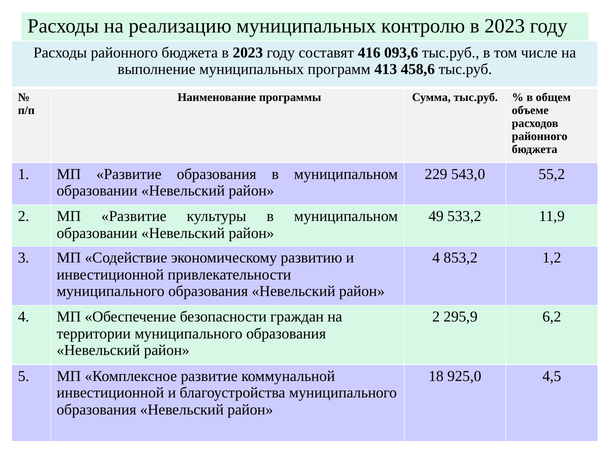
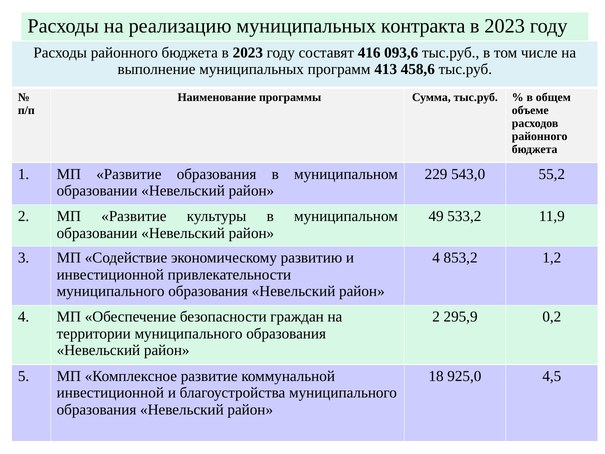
контролю: контролю -> контракта (423, 26)
6,2: 6,2 -> 0,2 (552, 317)
